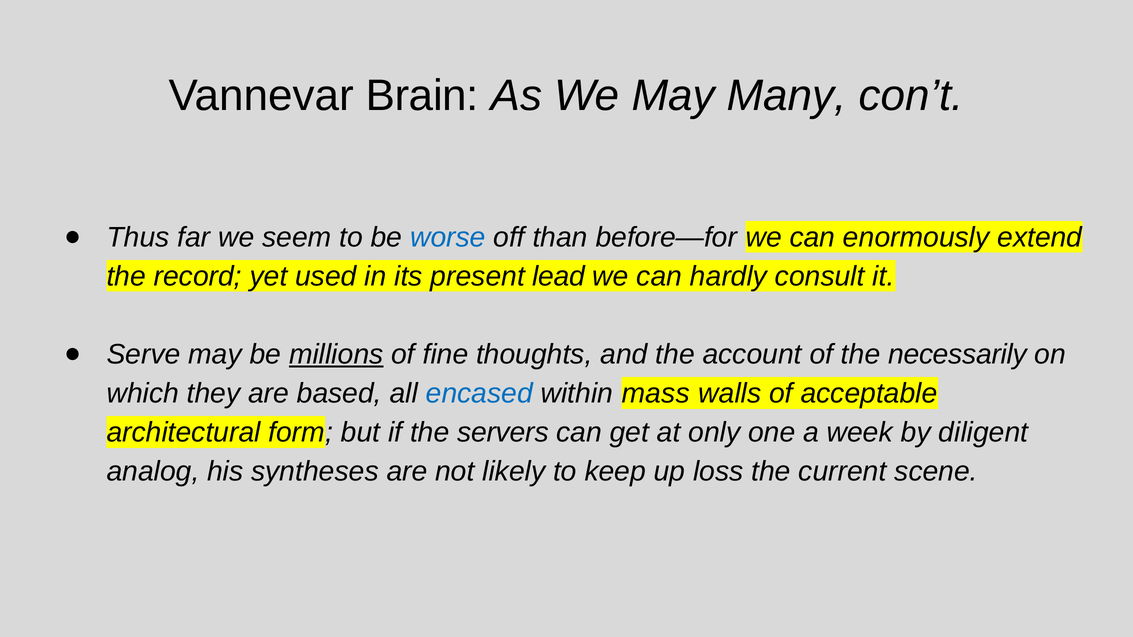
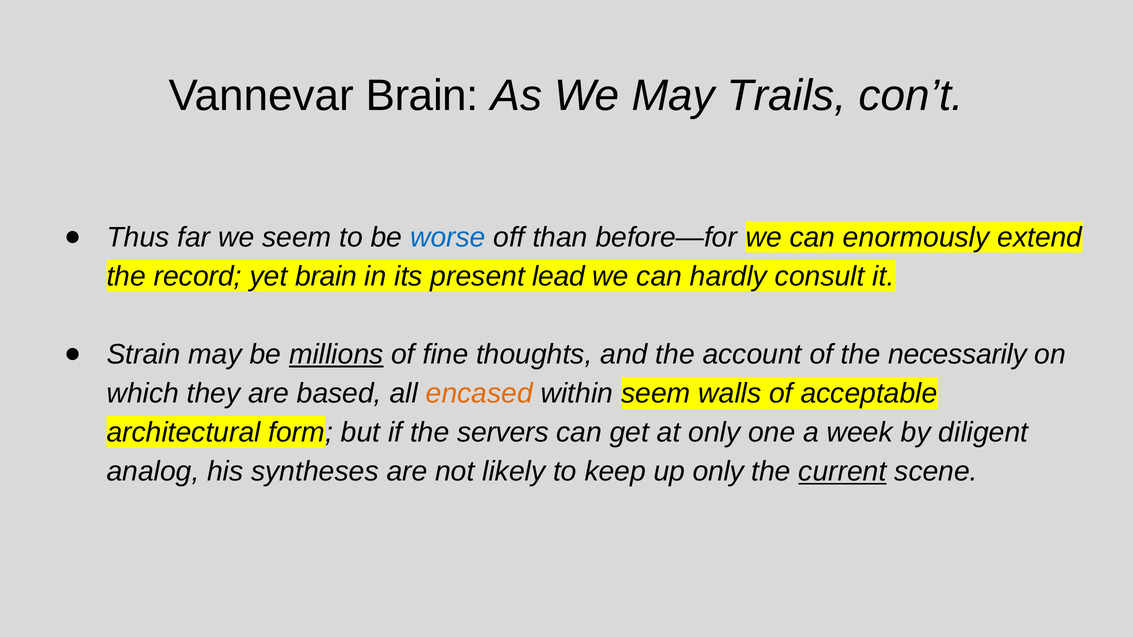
Many: Many -> Trails (787, 96)
yet used: used -> brain (326, 276)
Serve: Serve -> Strain (144, 355)
encased colour: blue -> orange (479, 394)
within mass: mass -> seem (656, 394)
up loss: loss -> only (718, 472)
current underline: none -> present (842, 472)
